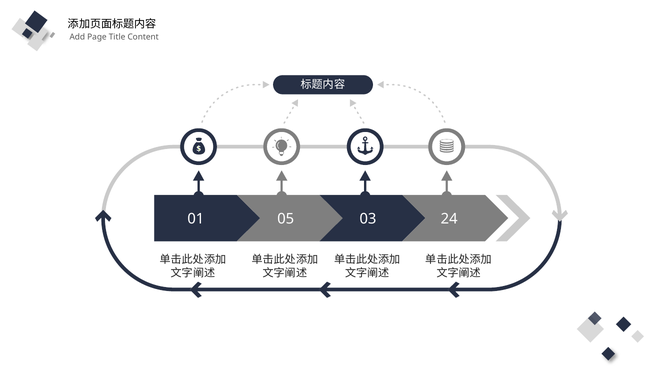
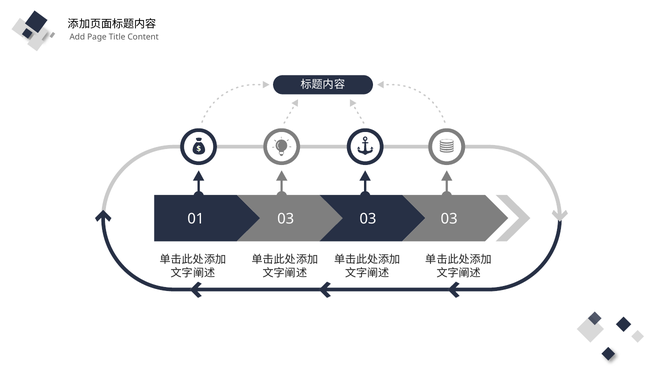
01 05: 05 -> 03 (286, 219)
24: 24 -> 03 (449, 219)
